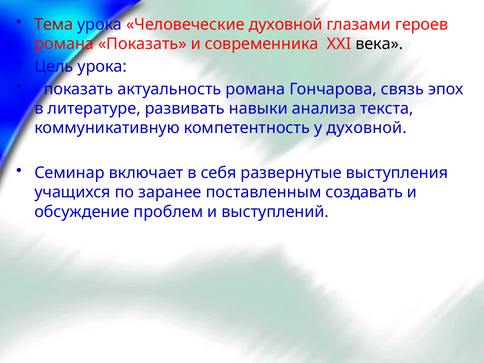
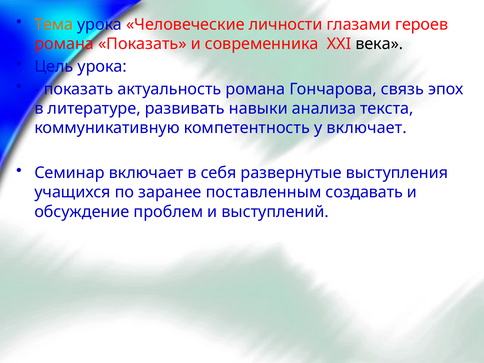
Тема colour: red -> orange (54, 25)
Человеческие духовной: духовной -> личности (286, 25)
у духовной: духовной -> включает (367, 128)
